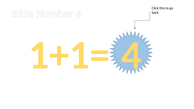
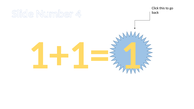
1+1= 4: 4 -> 1 (131, 55)
